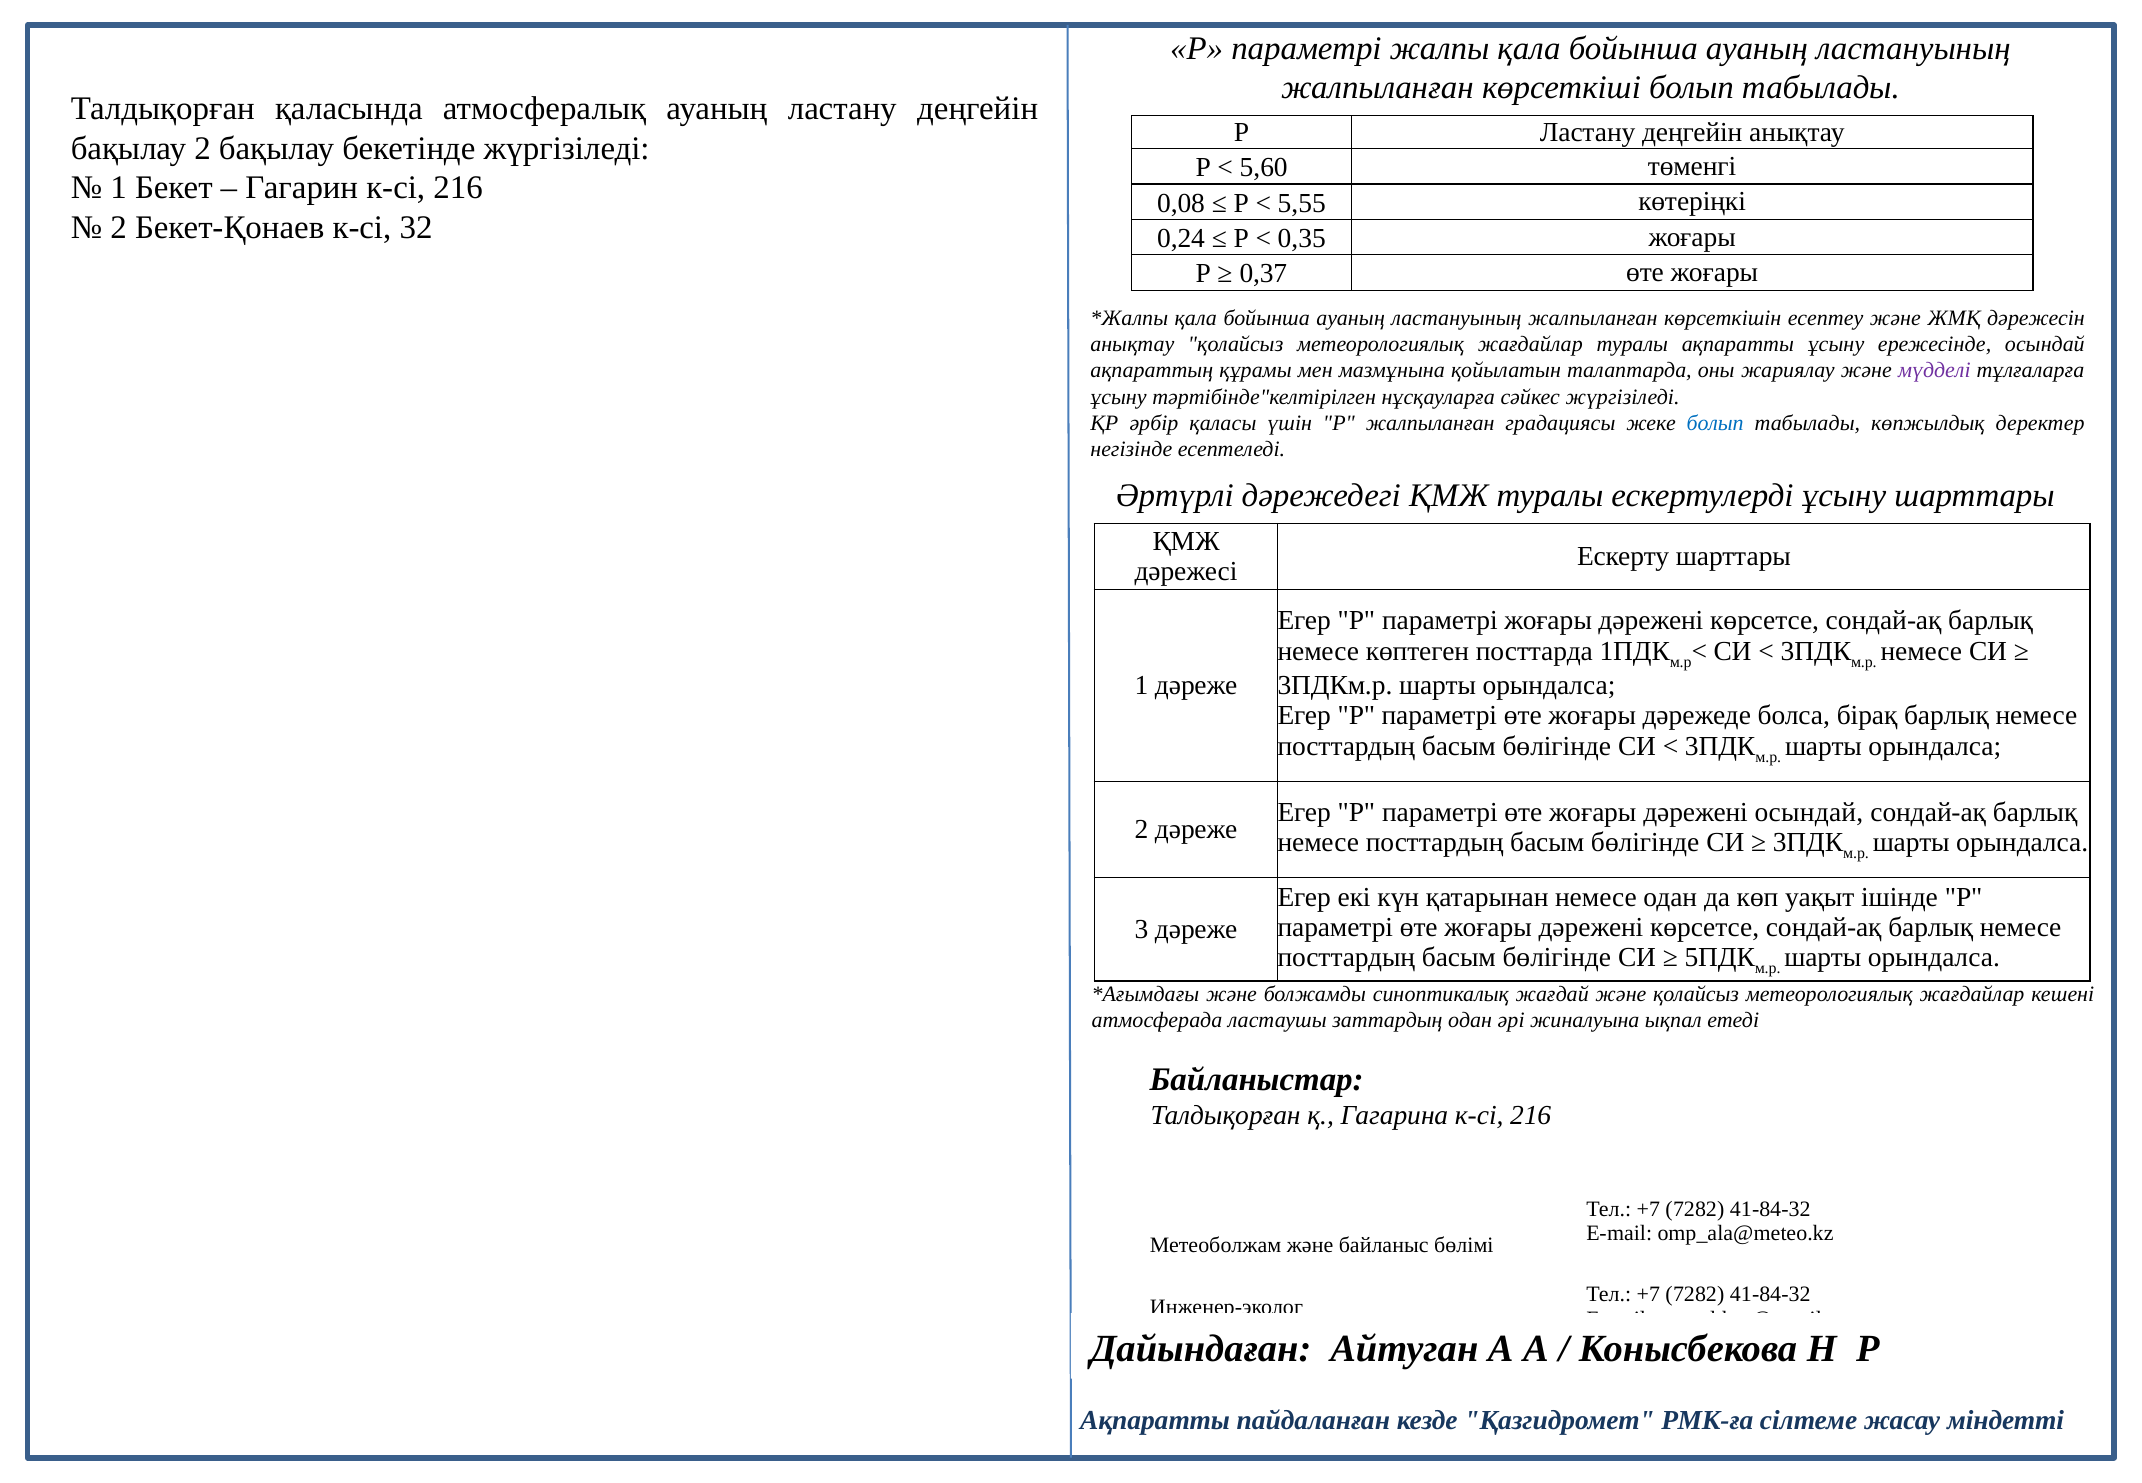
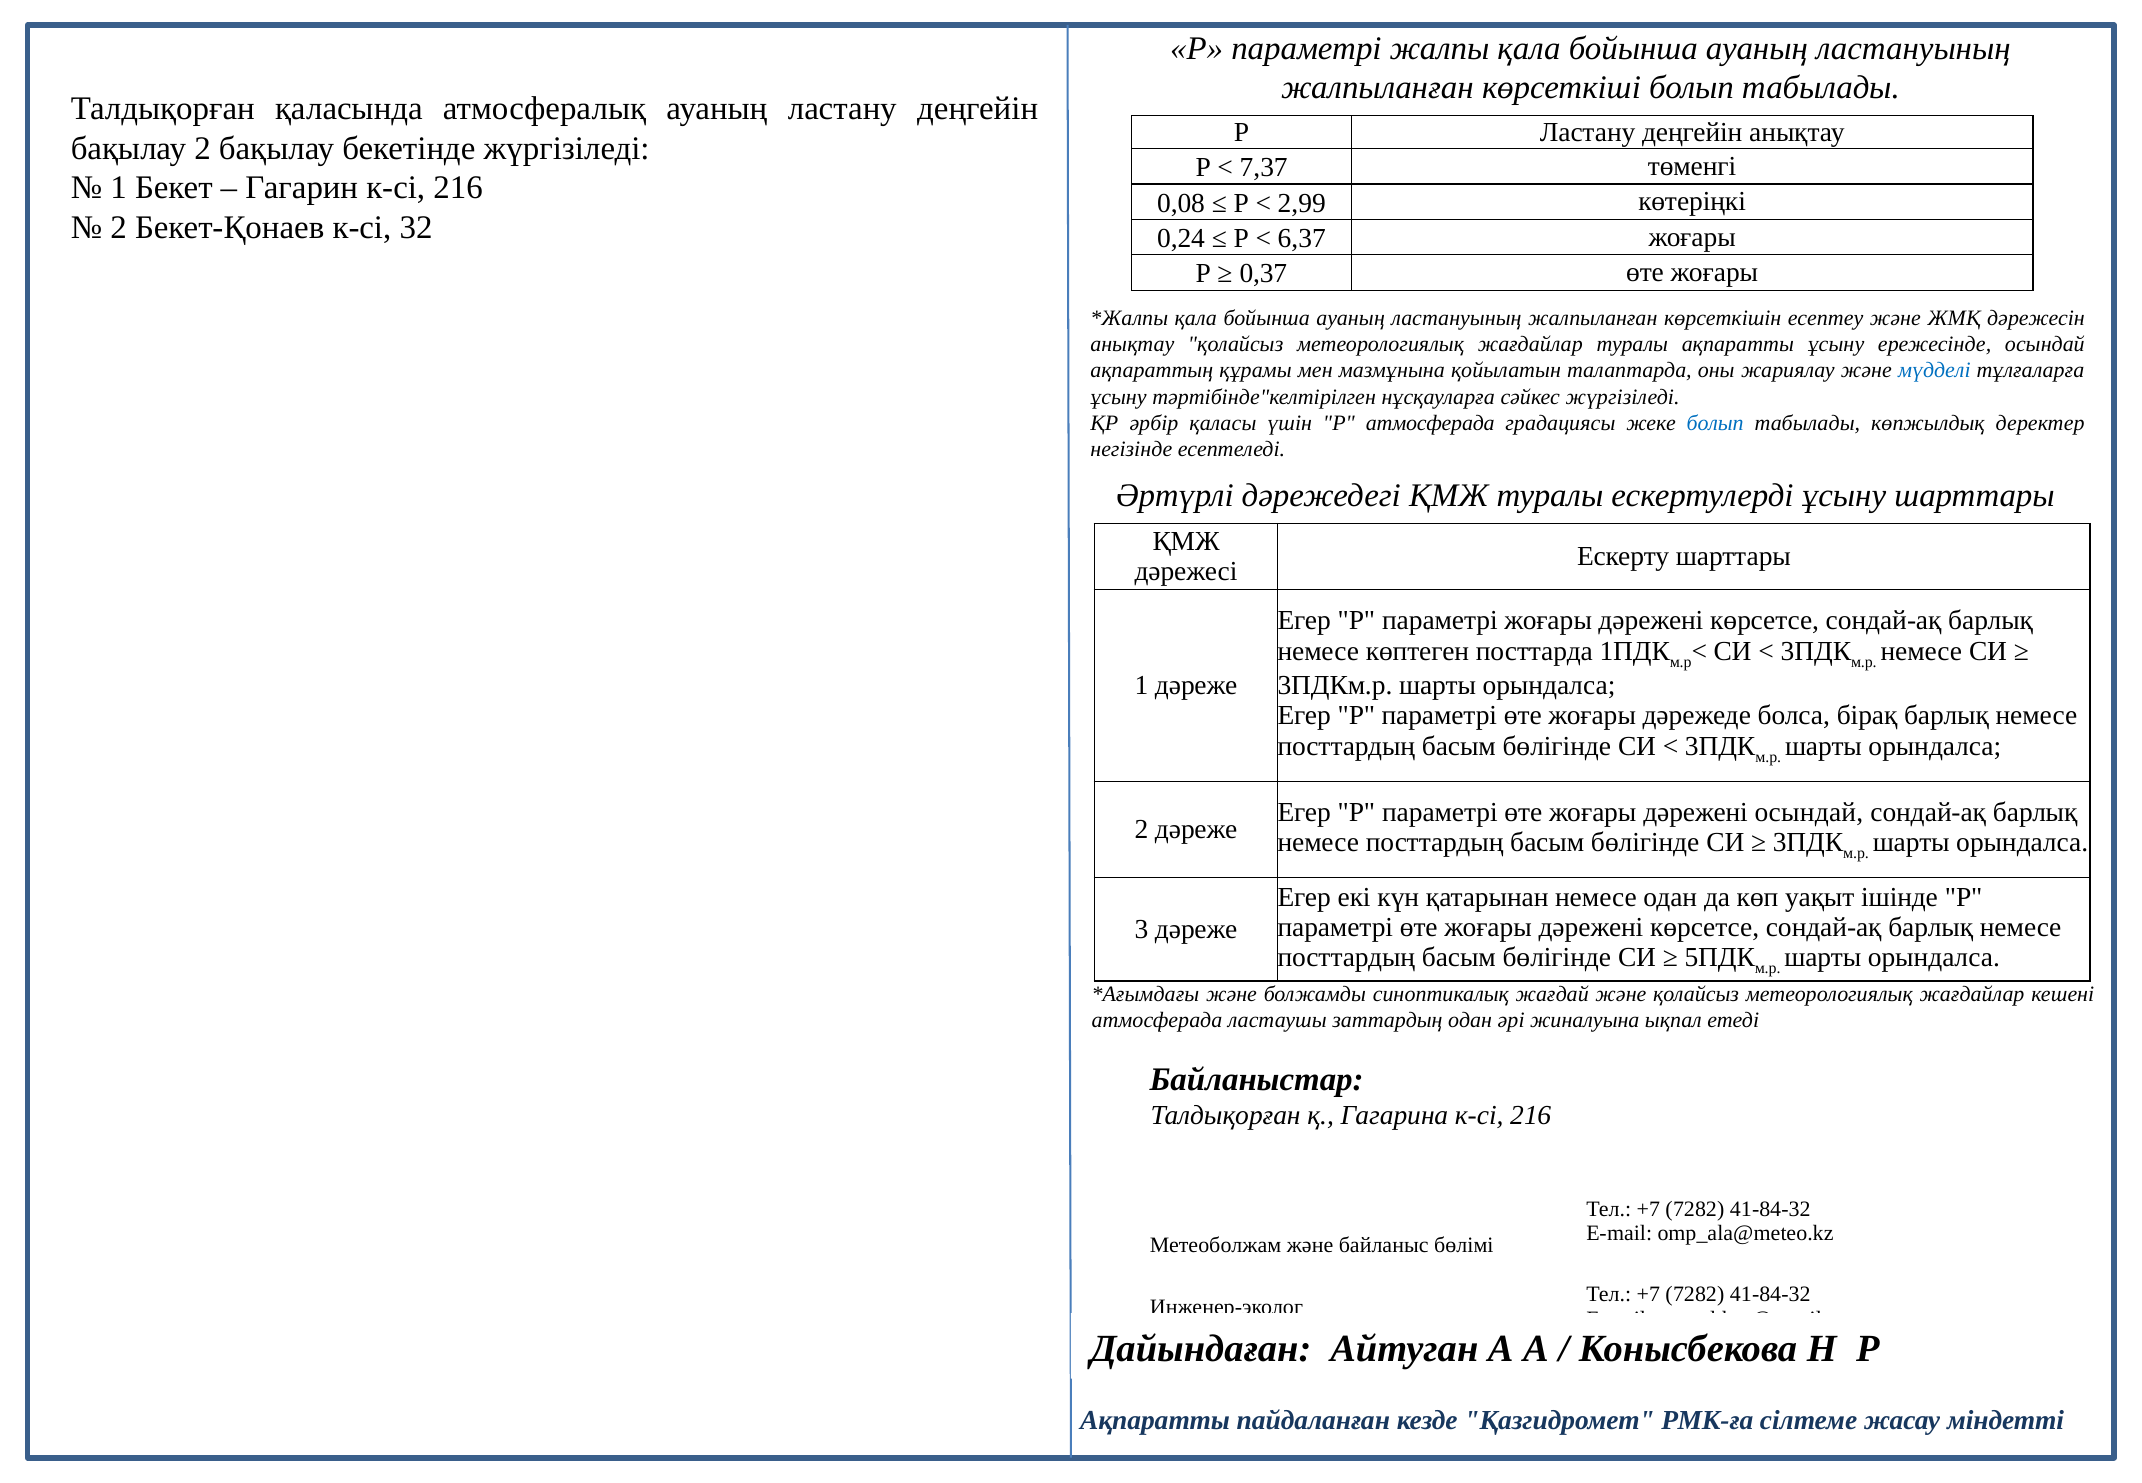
5,60: 5,60 -> 7,37 (1264, 168)
5,55: 5,55 -> 2,99 (1302, 203)
0,35: 0,35 -> 6,37 (1302, 238)
мүдделі colour: purple -> blue (1934, 370)
Р жалпыланған: жалпыланған -> атмосферада (1430, 423)
